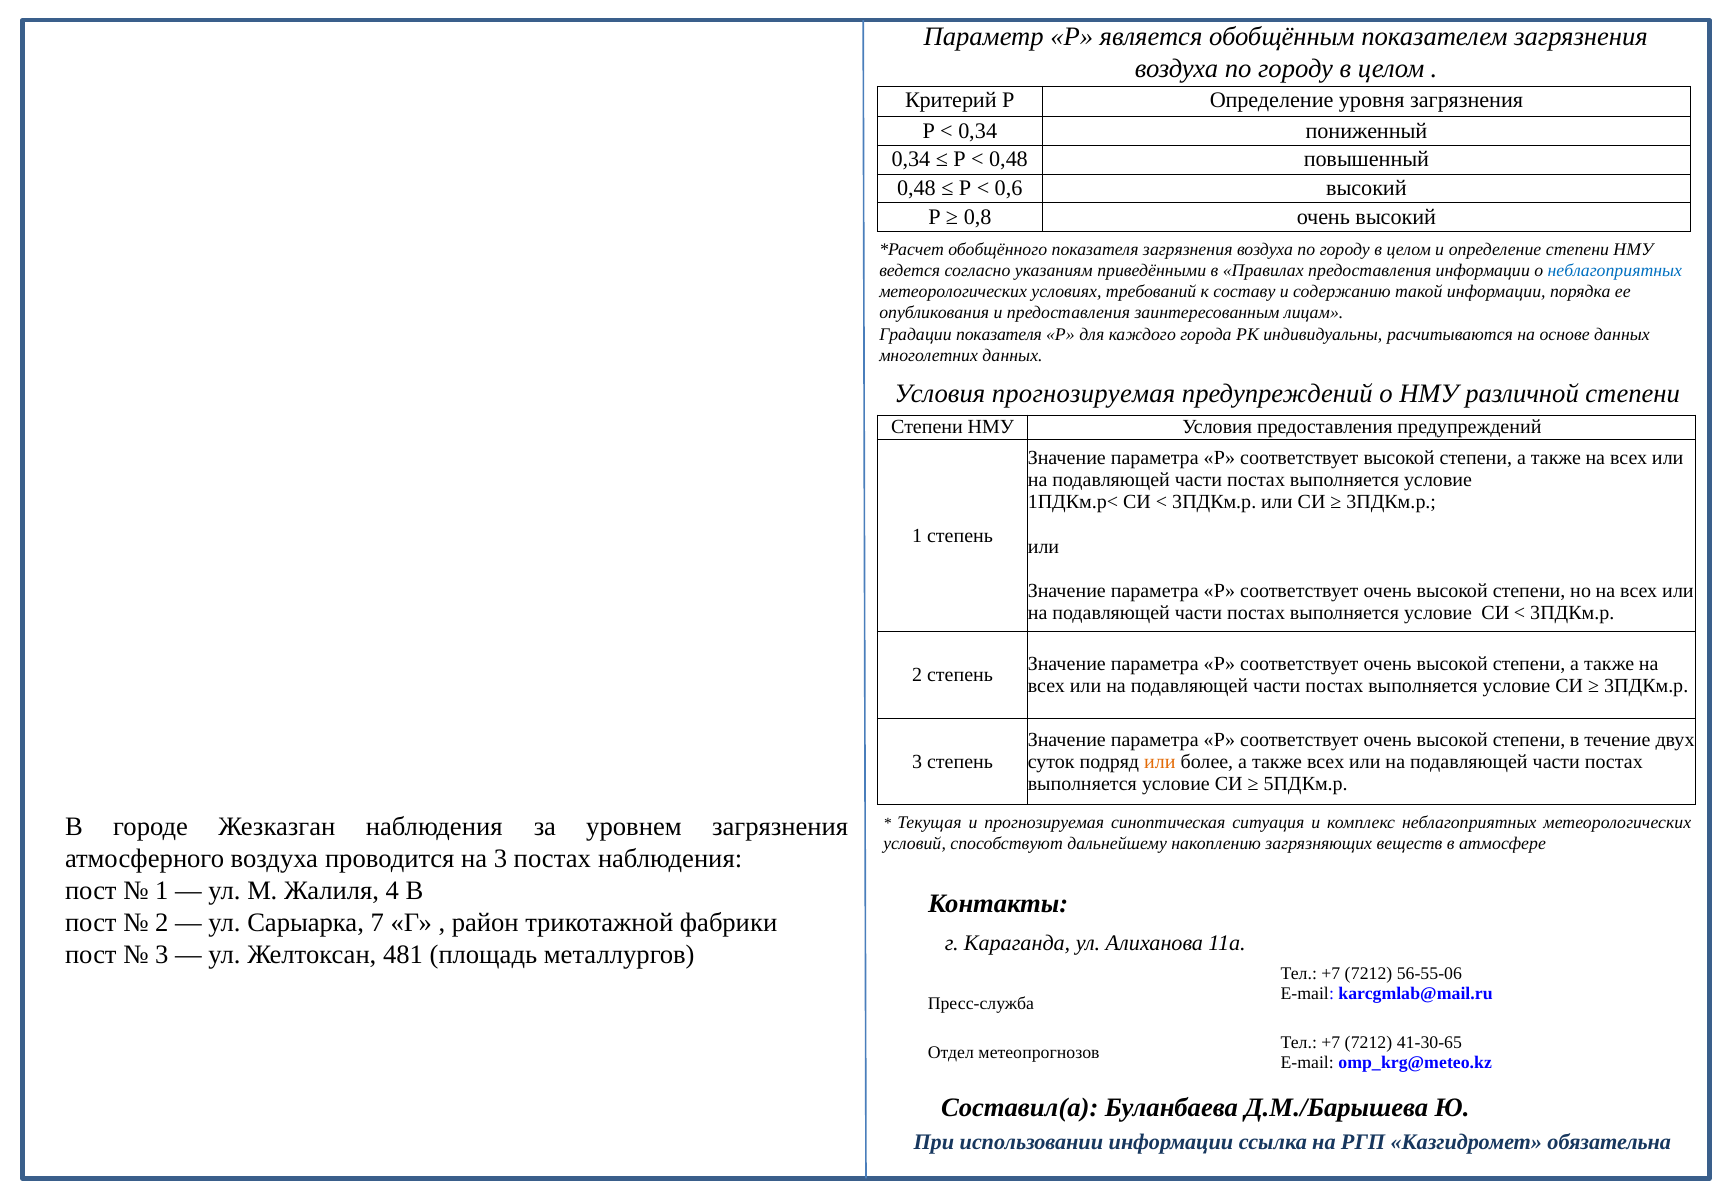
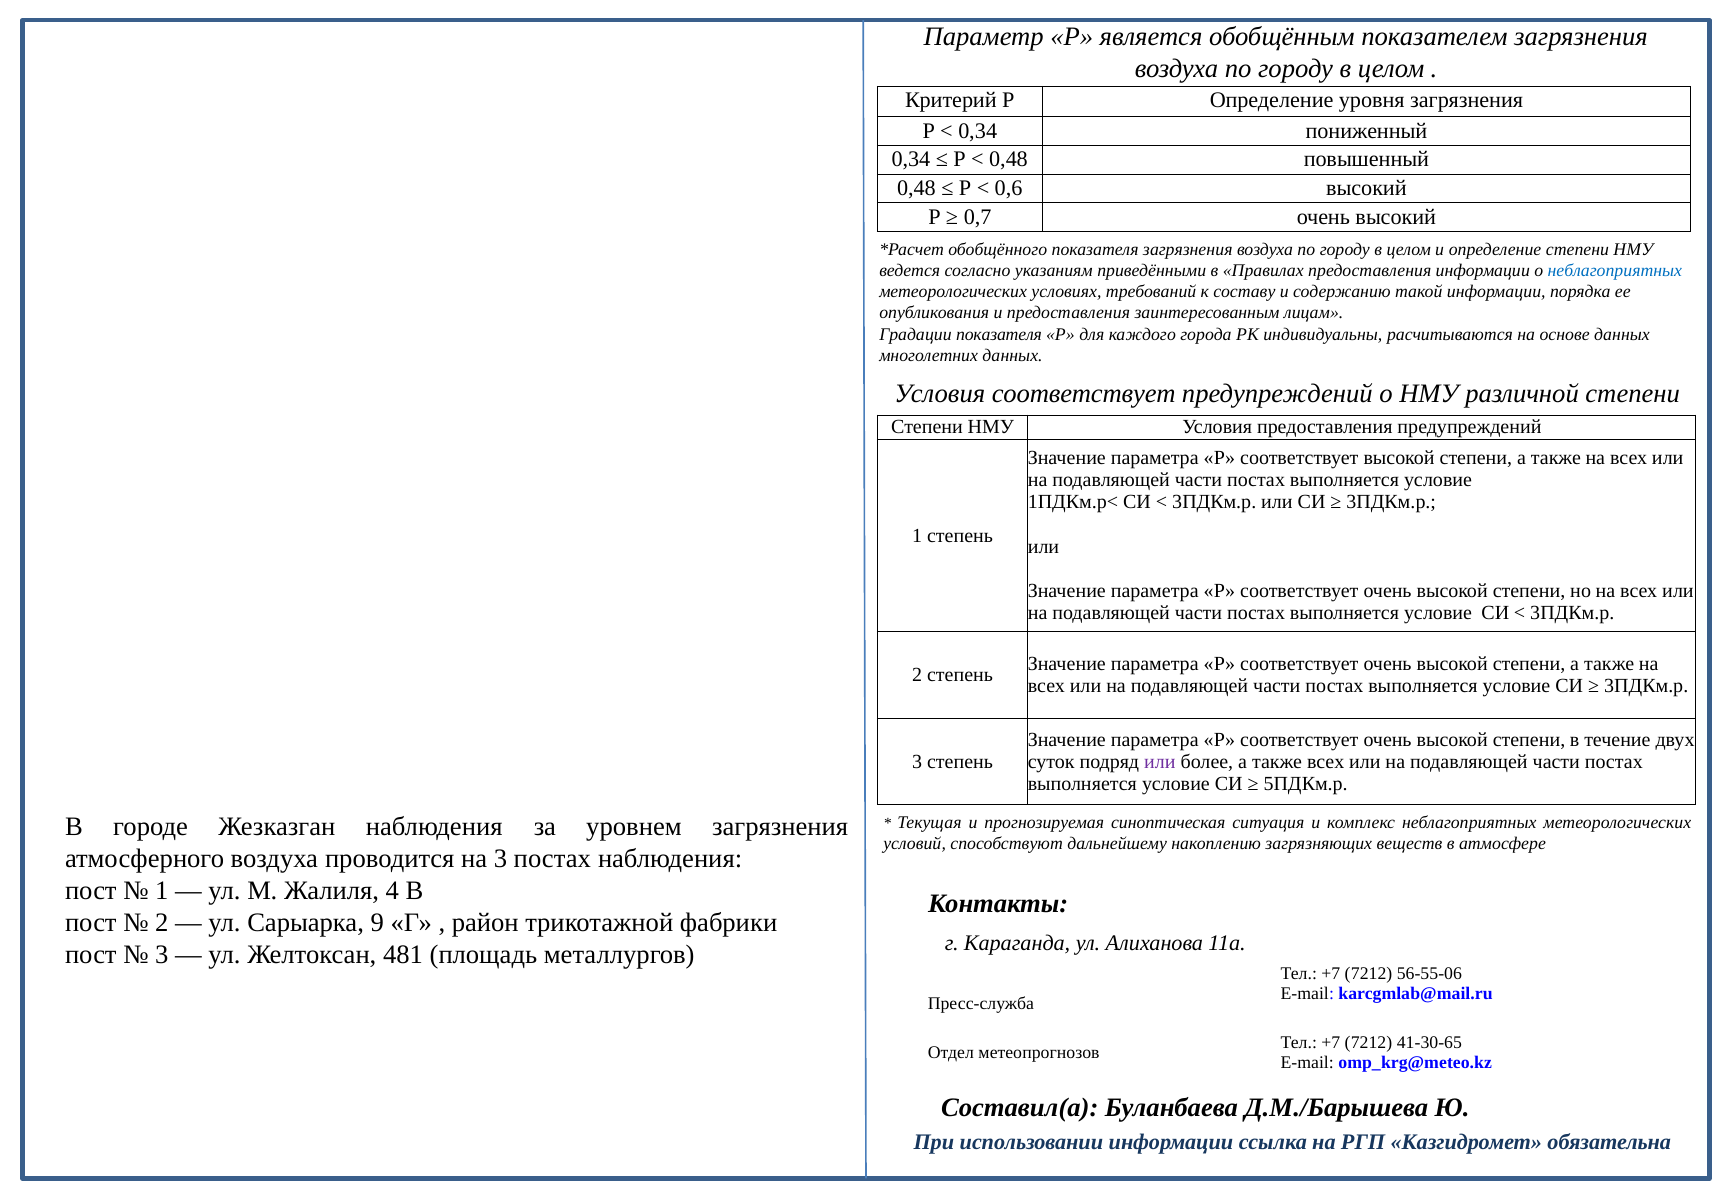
0,8: 0,8 -> 0,7 (978, 217)
Условия прогнозируемая: прогнозируемая -> соответствует (1084, 394)
или colour: orange -> purple (1160, 762)
7: 7 -> 9 (377, 923)
